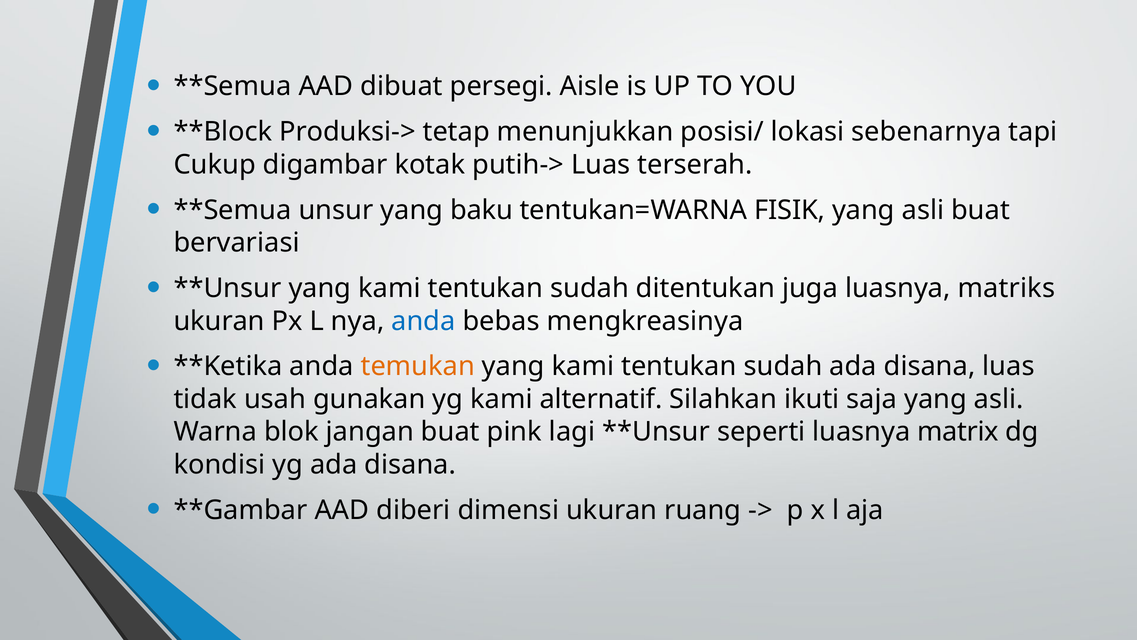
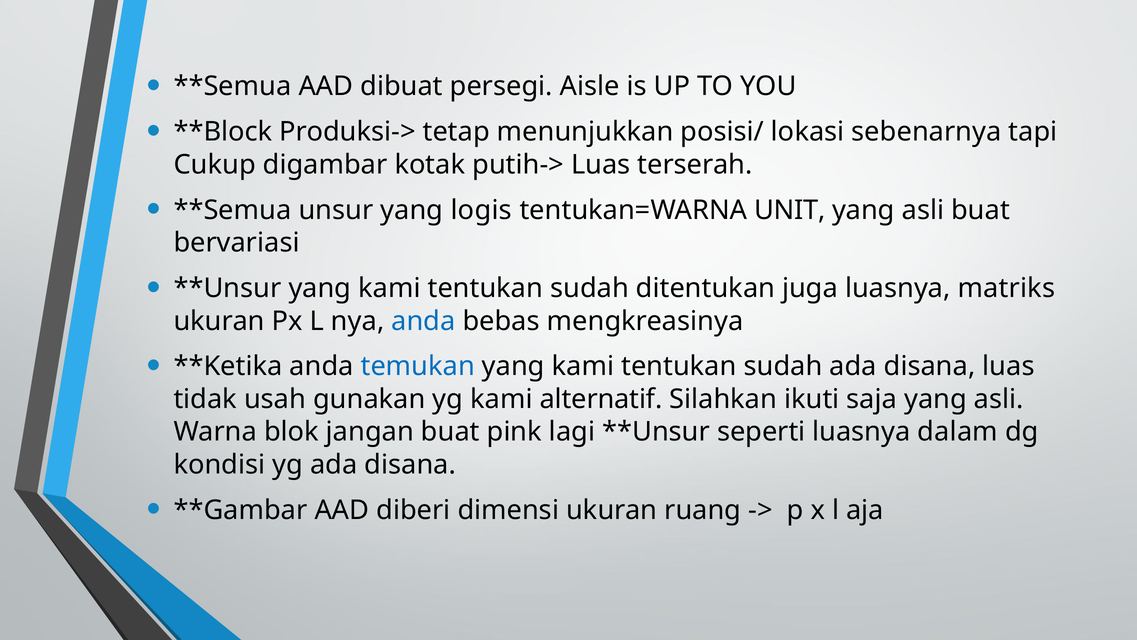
baku: baku -> logis (481, 210)
FISIK: FISIK -> UNIT (790, 210)
temukan colour: orange -> blue (418, 366)
matrix: matrix -> dalam (958, 432)
